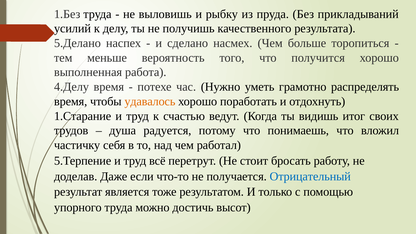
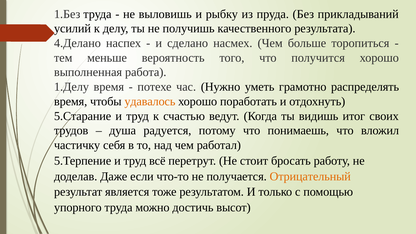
5.Делано: 5.Делано -> 4.Делано (77, 43)
4.Делу: 4.Делу -> 1.Делу (72, 87)
1.Старание: 1.Старание -> 5.Старание (83, 116)
Отрицательный colour: blue -> orange (310, 176)
